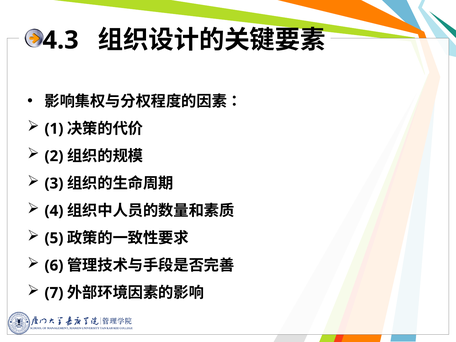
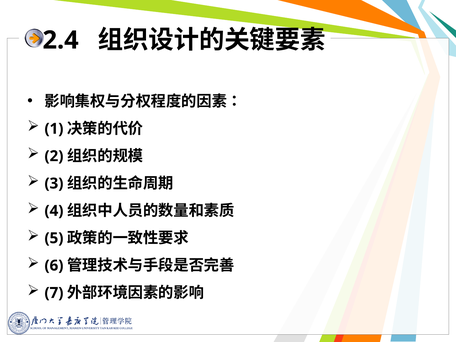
4.3: 4.3 -> 2.4 (61, 40)
